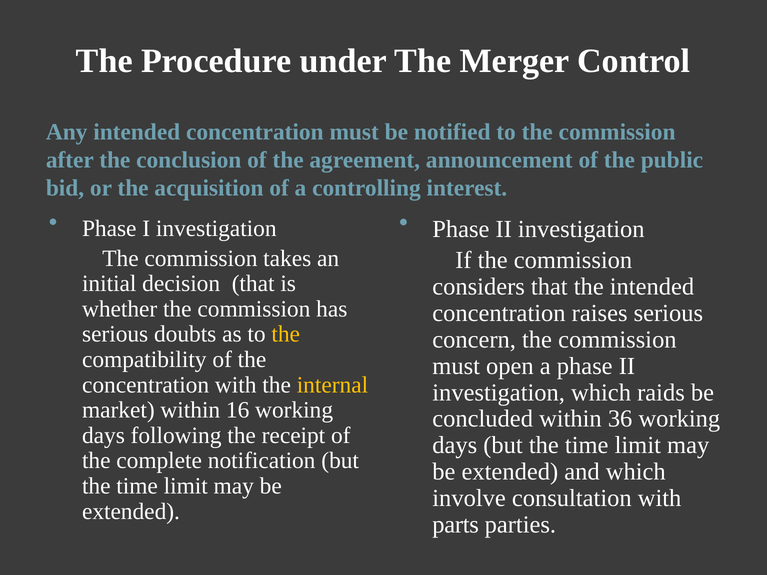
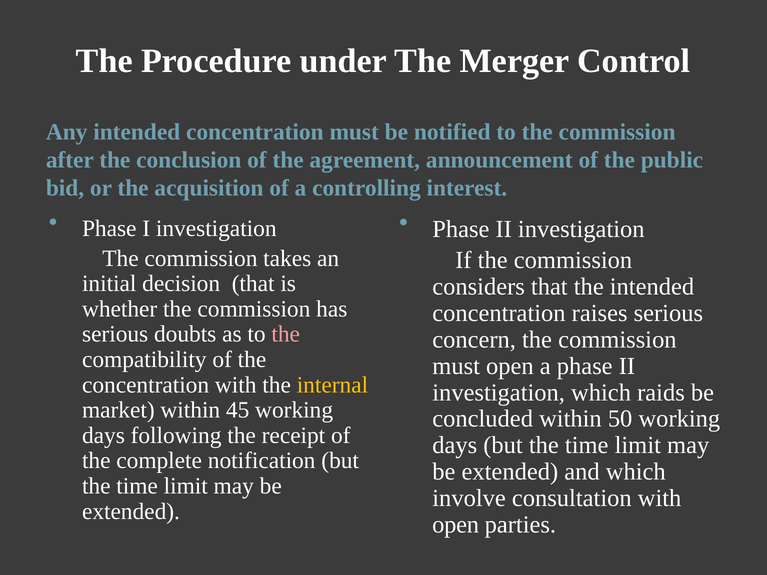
the colour: yellow -> pink (286, 334)
16: 16 -> 45 (238, 410)
36: 36 -> 50 (620, 419)
parts: parts -> open (456, 525)
